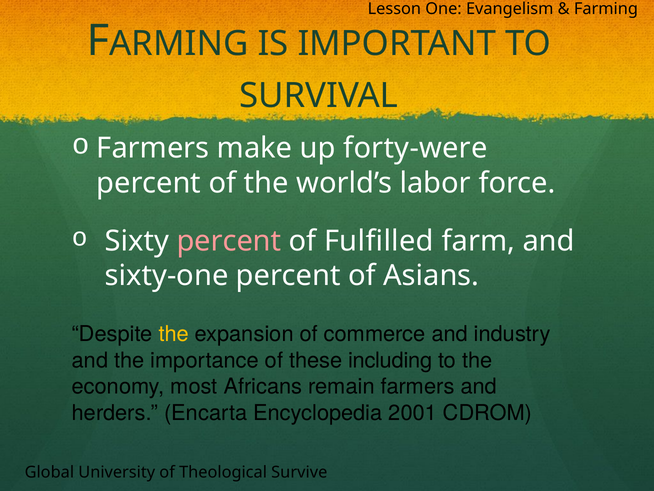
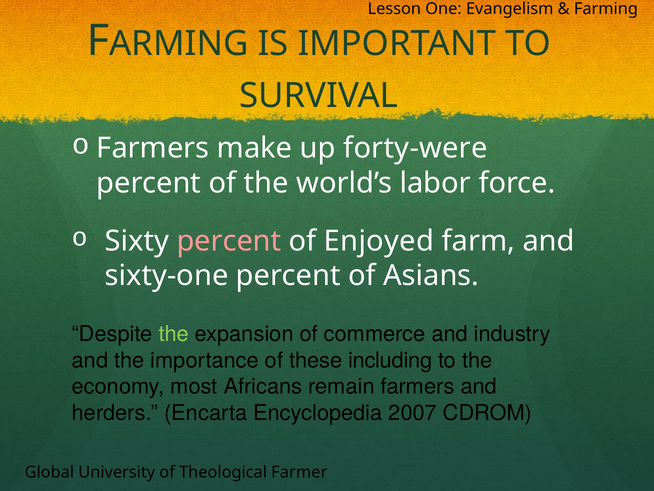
Fulfilled: Fulfilled -> Enjoyed (379, 241)
the colour: yellow -> light green (174, 334)
2001: 2001 -> 2007 (413, 412)
Survive: Survive -> Farmer (299, 472)
